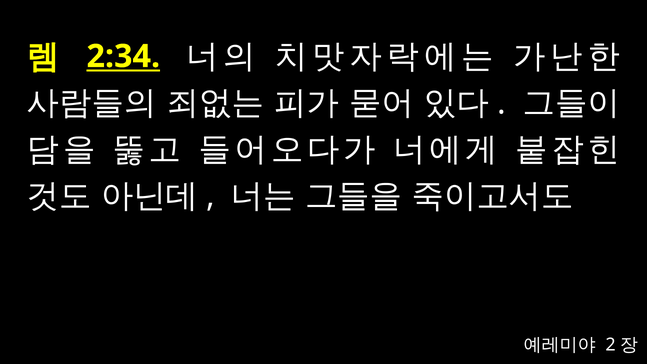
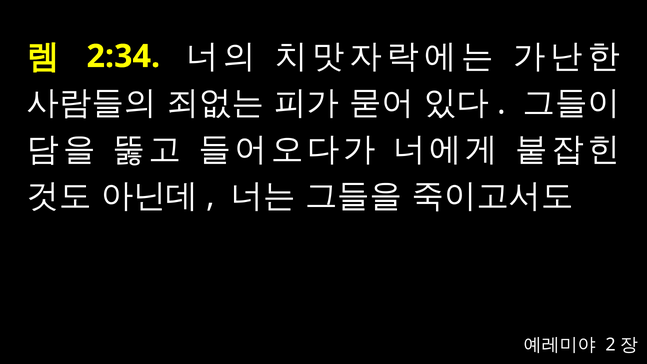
2:34 underline: present -> none (123, 56)
